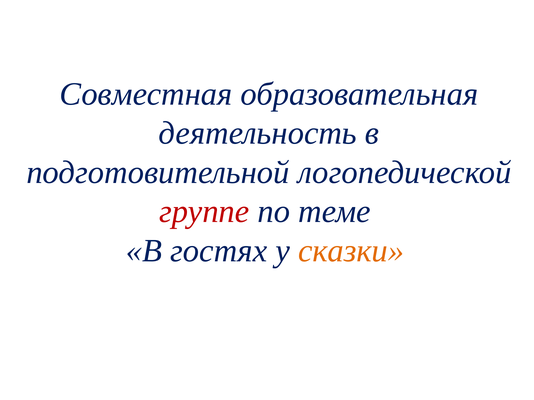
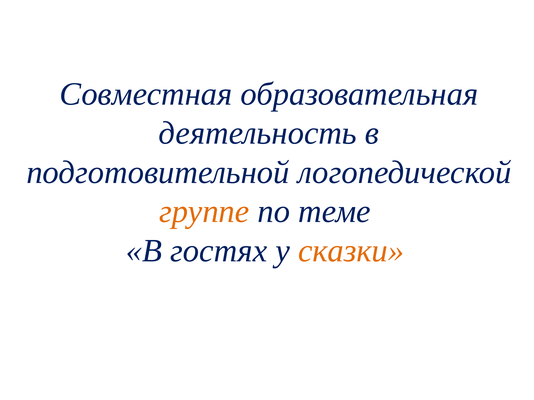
группе colour: red -> orange (204, 212)
